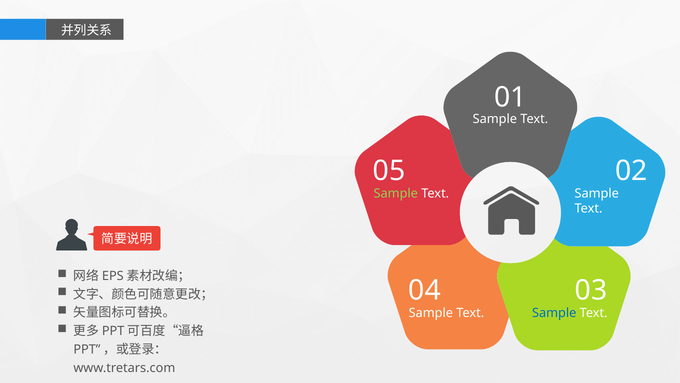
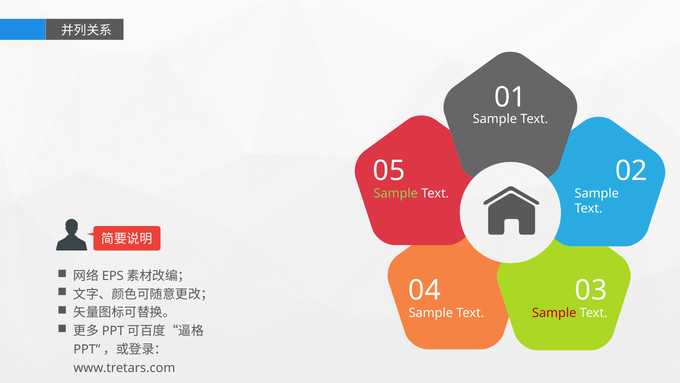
Sample colour: blue -> red (554, 312)
